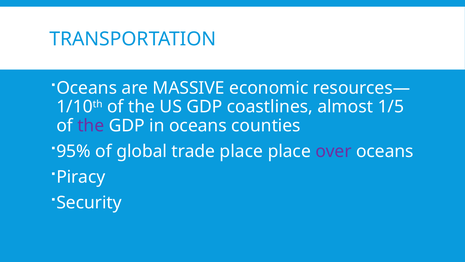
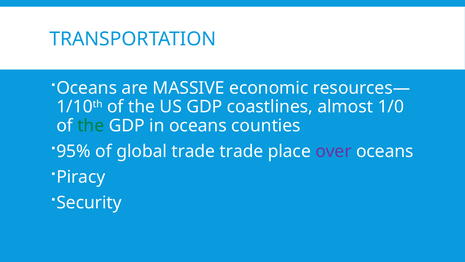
1/5: 1/5 -> 1/0 (391, 107)
the colour: purple -> green (91, 125)
trade place: place -> trade (241, 151)
